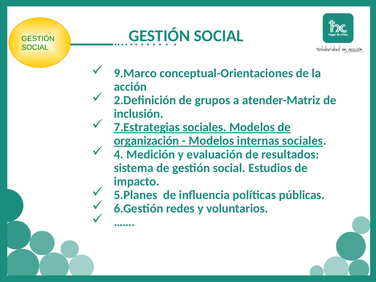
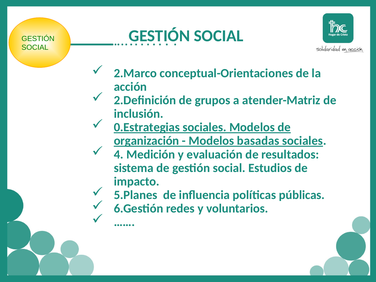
9.Marco: 9.Marco -> 2.Marco (135, 73)
7.Estrategias: 7.Estrategias -> 0.Estrategias (147, 127)
internas: internas -> basadas (258, 141)
